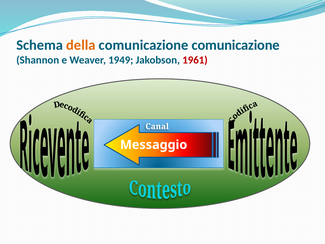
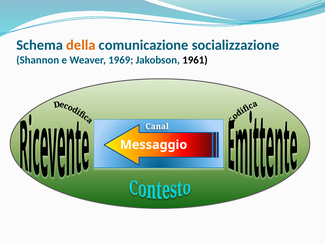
comunicazione comunicazione: comunicazione -> socializzazione (236, 45)
1949: 1949 -> 1969 (121, 60)
1961 colour: red -> black (195, 60)
